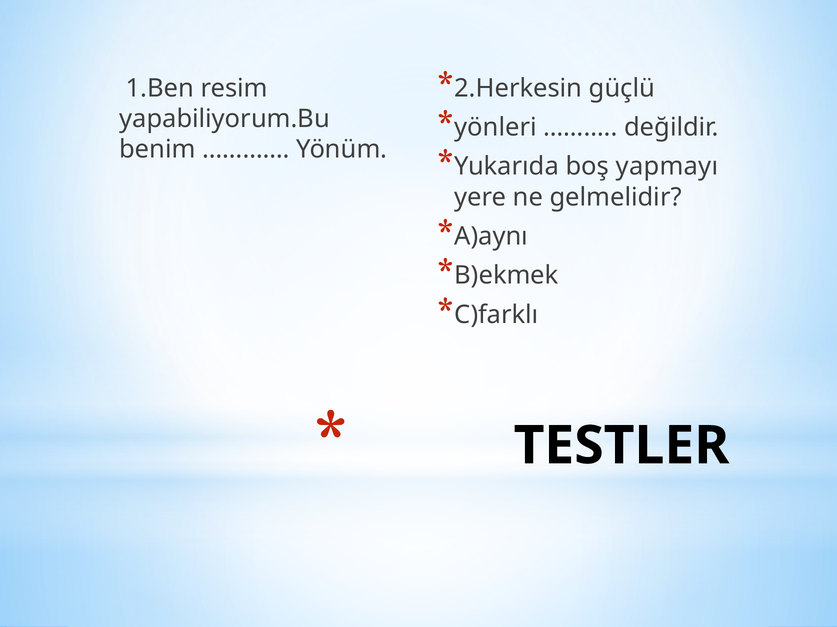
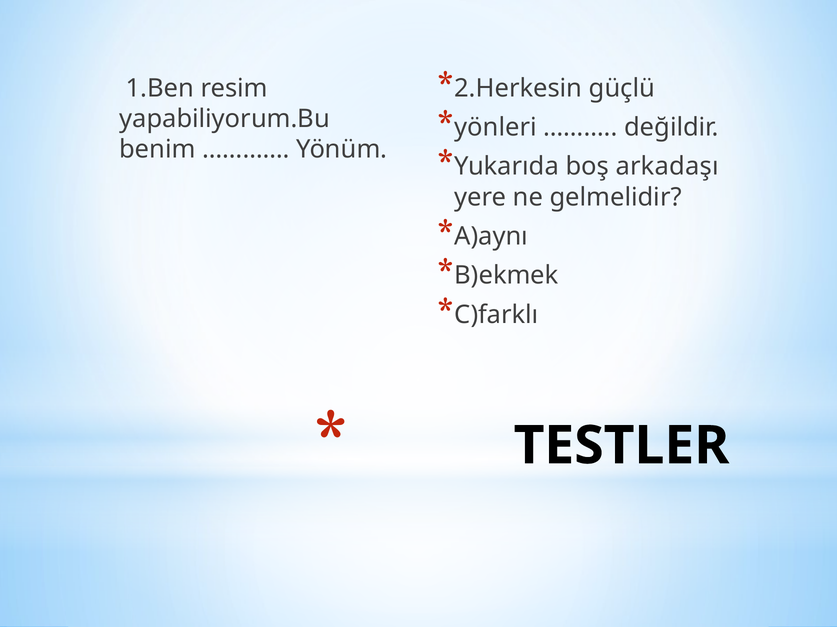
yapmayı: yapmayı -> arkadaşı (667, 167)
